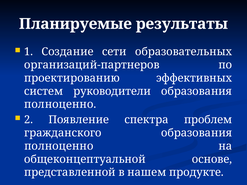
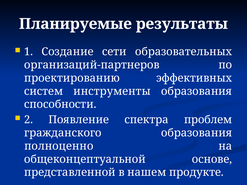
руководители: руководители -> инструменты (112, 91)
полноценно: полноценно -> способности (60, 105)
